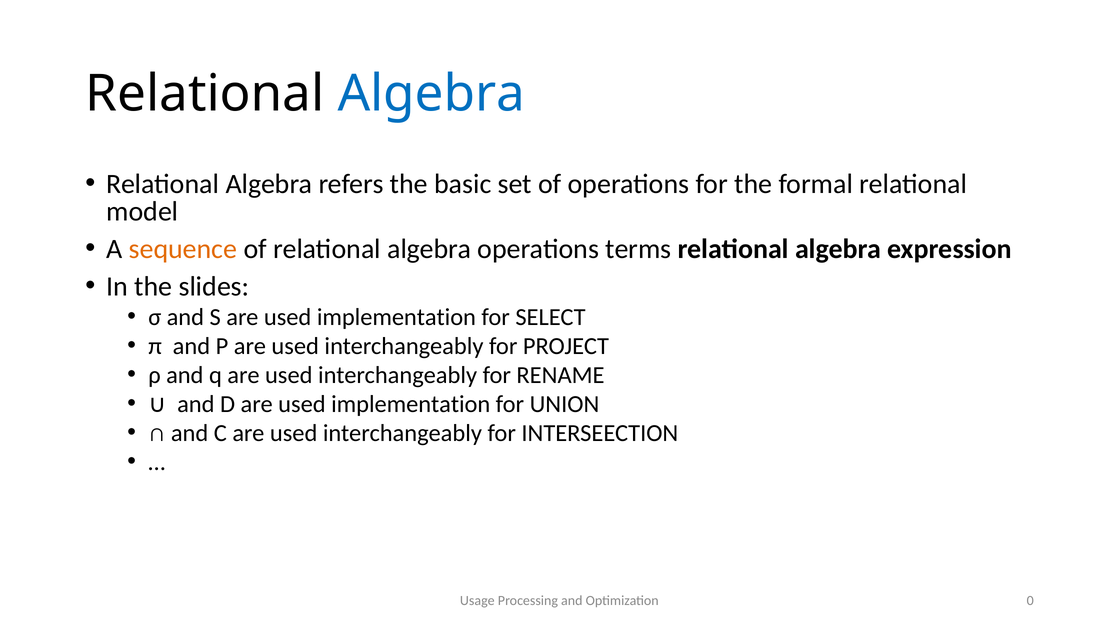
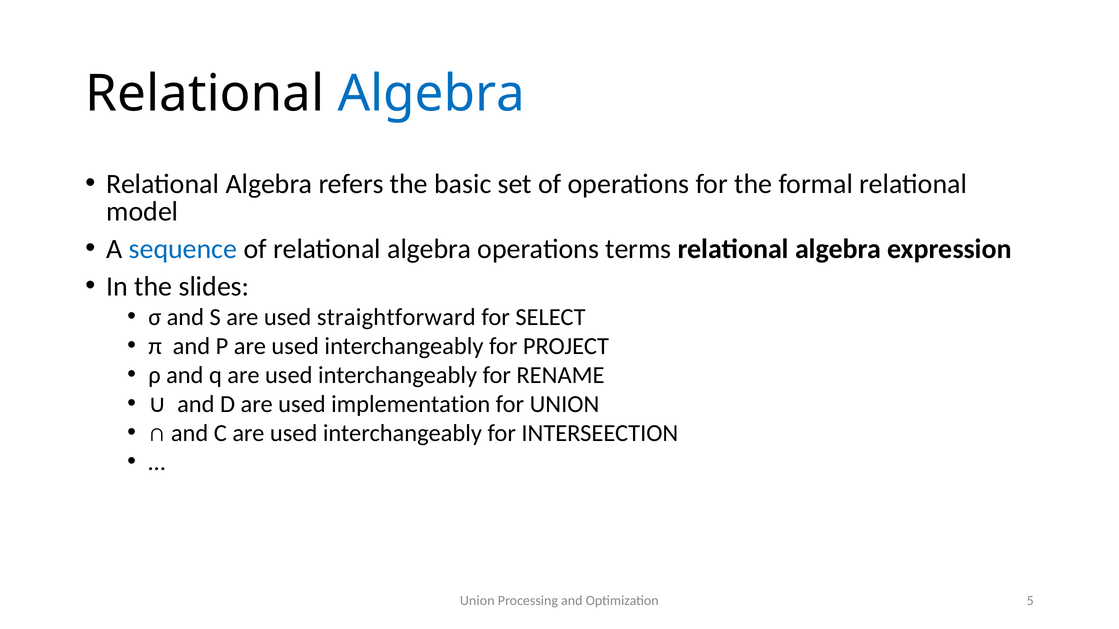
sequence colour: orange -> blue (183, 249)
S are used implementation: implementation -> straightforward (396, 318)
Usage: Usage -> Union (477, 601)
0: 0 -> 5 (1030, 601)
